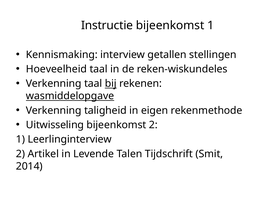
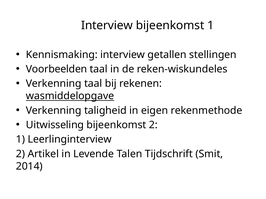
Instructie: Instructie -> Interview (107, 25)
Hoeveelheid: Hoeveelheid -> Voorbeelden (57, 69)
bij underline: present -> none (111, 84)
